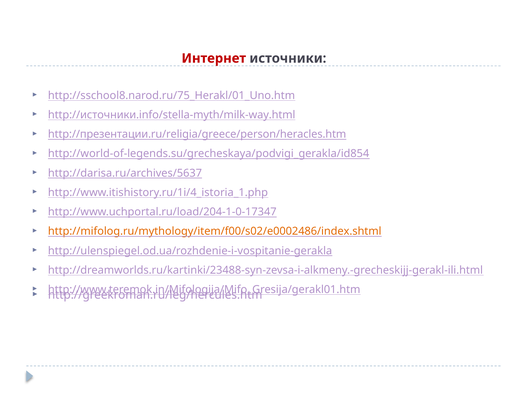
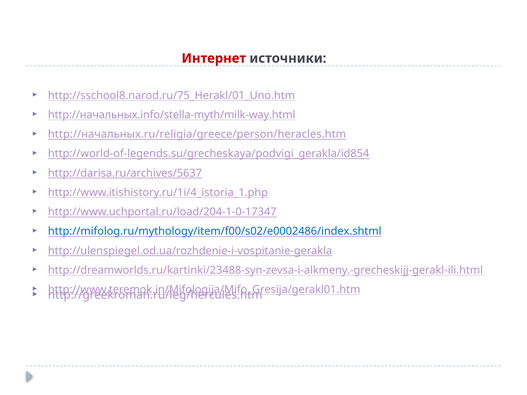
http://источники.info/stella-myth/milk-way.html: http://источники.info/stella-myth/milk-way.html -> http://начальных.info/stella-myth/milk-way.html (172, 115)
http://презентации.ru/religia/greece/person/heracles.htm: http://презентации.ru/religia/greece/person/heracles.htm -> http://начальных.ru/religia/greece/person/heracles.htm (197, 134)
http://mifolog.ru/mythology/item/f00/s02/e0002486/index.shtml colour: orange -> blue (215, 231)
